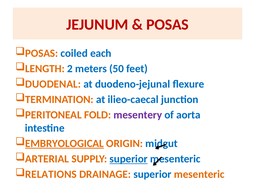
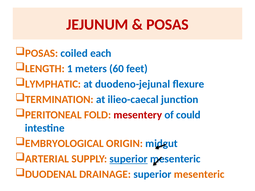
2: 2 -> 1 (70, 69)
50: 50 -> 60 (117, 69)
DUODENAL: DUODENAL -> LYMPHATIC (53, 84)
mesentery colour: purple -> red (138, 115)
aorta: aorta -> could (188, 115)
EMBRYOLOGICAL underline: present -> none (64, 144)
RELATIONS: RELATIONS -> DUODENAL (51, 175)
